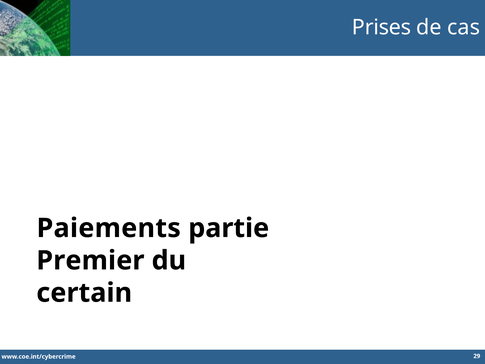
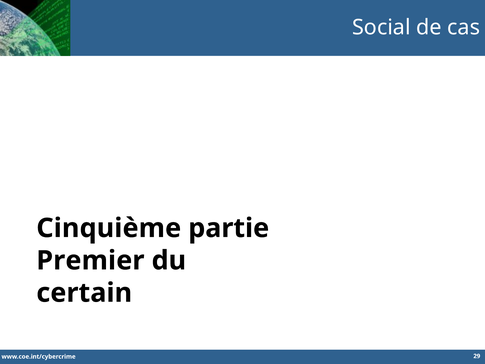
Prises: Prises -> Social (381, 27)
Paiements: Paiements -> Cinquième (109, 228)
